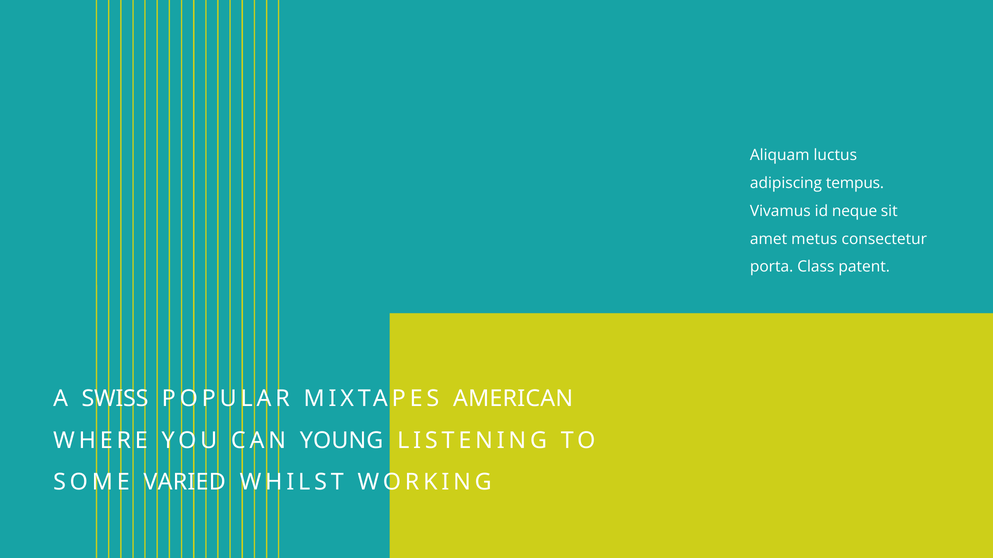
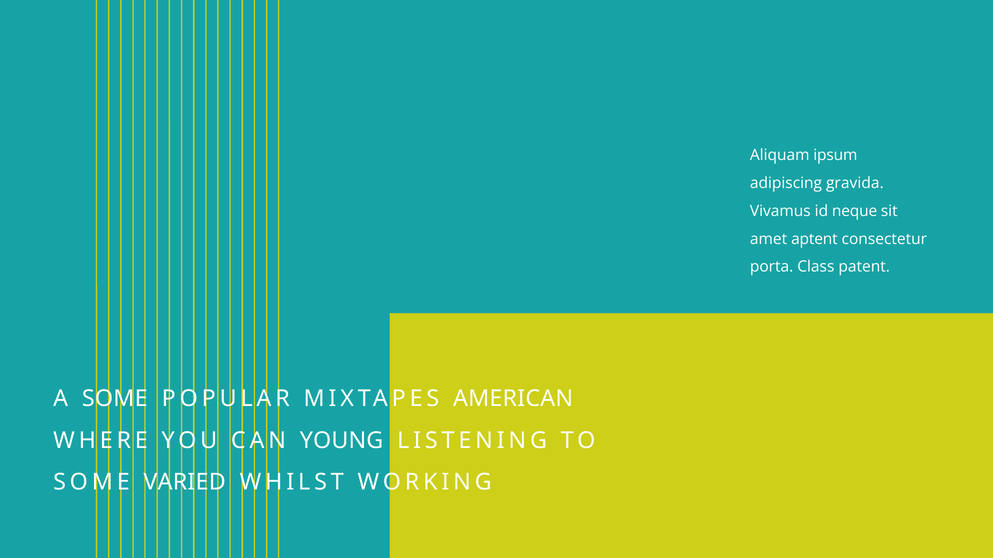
luctus: luctus -> ipsum (835, 155)
tempus: tempus -> gravida (855, 183)
metus: metus -> aptent (814, 239)
A SWISS: SWISS -> SOME (115, 399)
